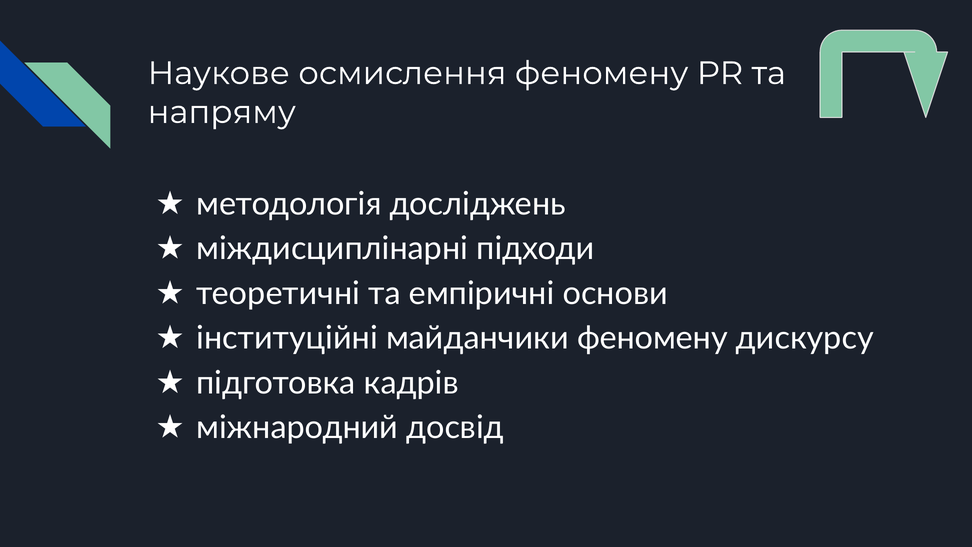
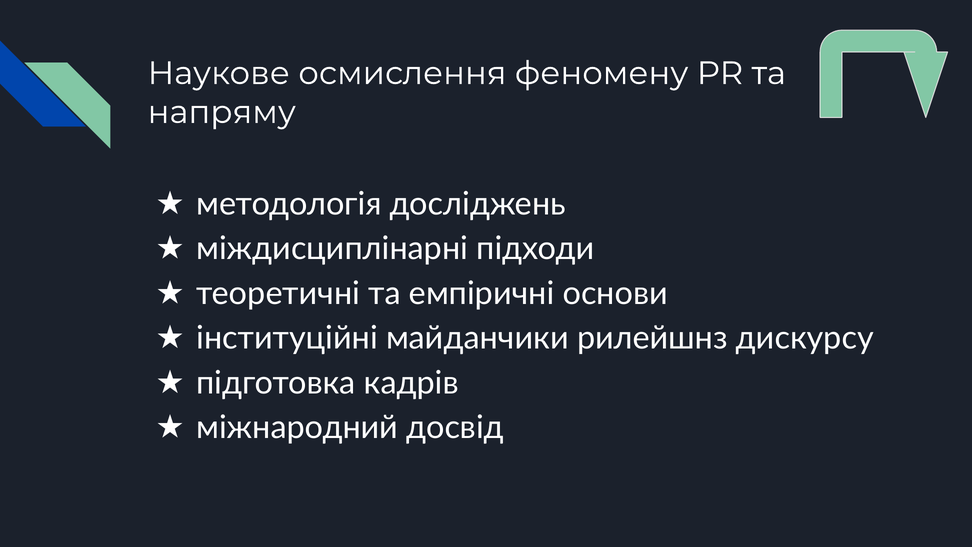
майданчики феномену: феномену -> рилейшнз (652, 338)
